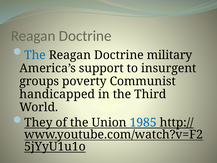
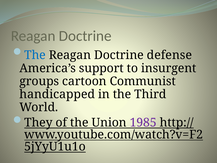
military: military -> defense (169, 55)
poverty: poverty -> cartoon (84, 81)
1985 colour: blue -> purple (143, 122)
